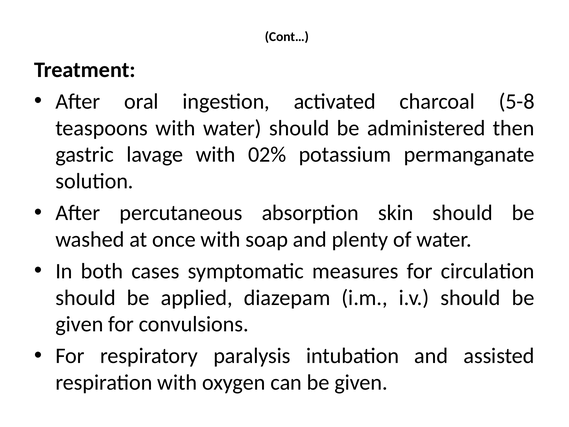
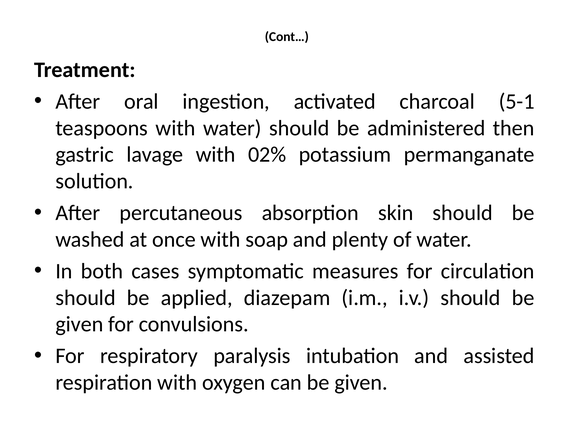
5-8: 5-8 -> 5-1 (517, 101)
